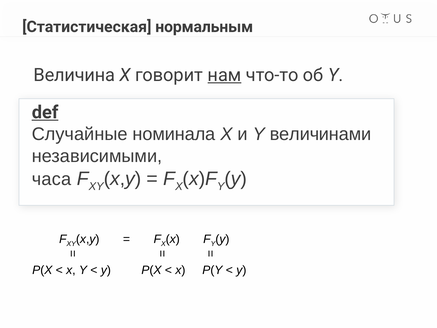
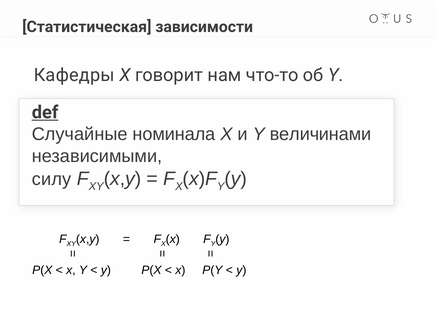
нормальным: нормальным -> зависимости (204, 27)
Величина: Величина -> Кафедры (74, 75)
нам underline: present -> none (225, 75)
часа: часа -> силу (52, 179)
